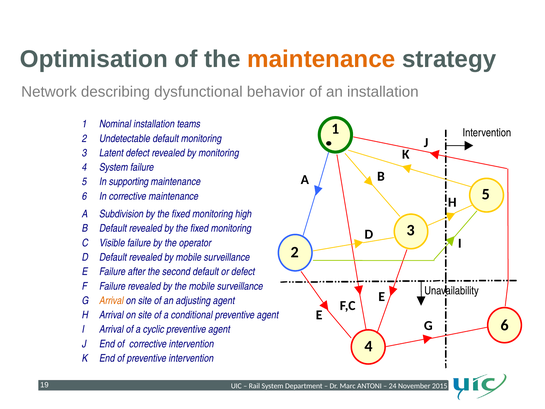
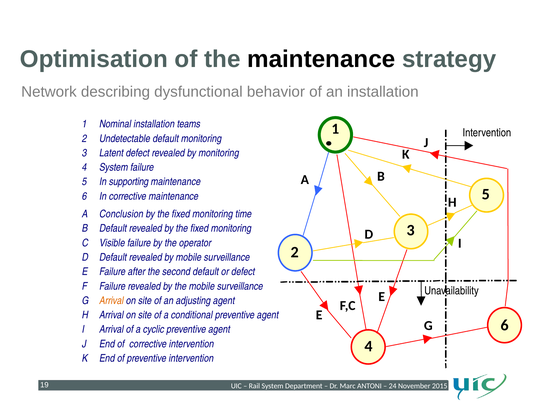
maintenance colour: orange -> black (321, 59)
Subdivision: Subdivision -> Conclusion (121, 214)
high: high -> time (244, 214)
